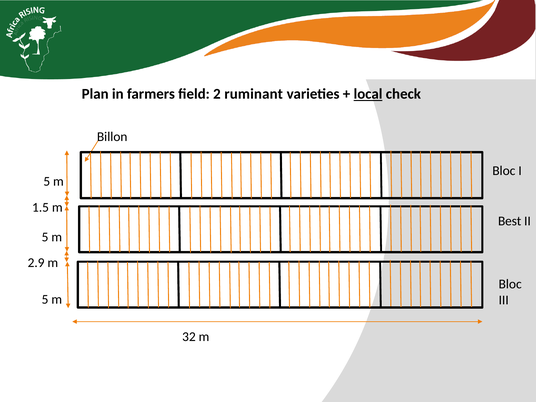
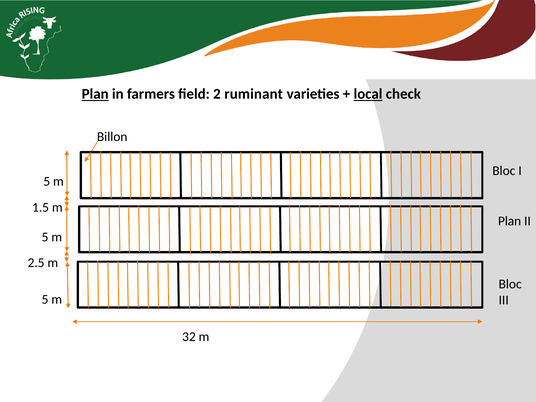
Plan underline: none -> present (95, 94)
Best: Best -> Plan (510, 221)
2.9: 2.9 -> 2.5 (36, 263)
